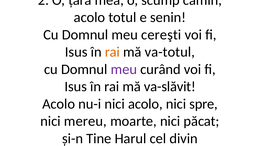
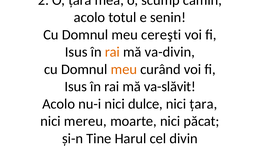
va-totul: va-totul -> va-divin (170, 52)
meu colour: purple -> orange (124, 69)
nici acolo: acolo -> dulce (145, 104)
nici spre: spre -> țara (203, 104)
